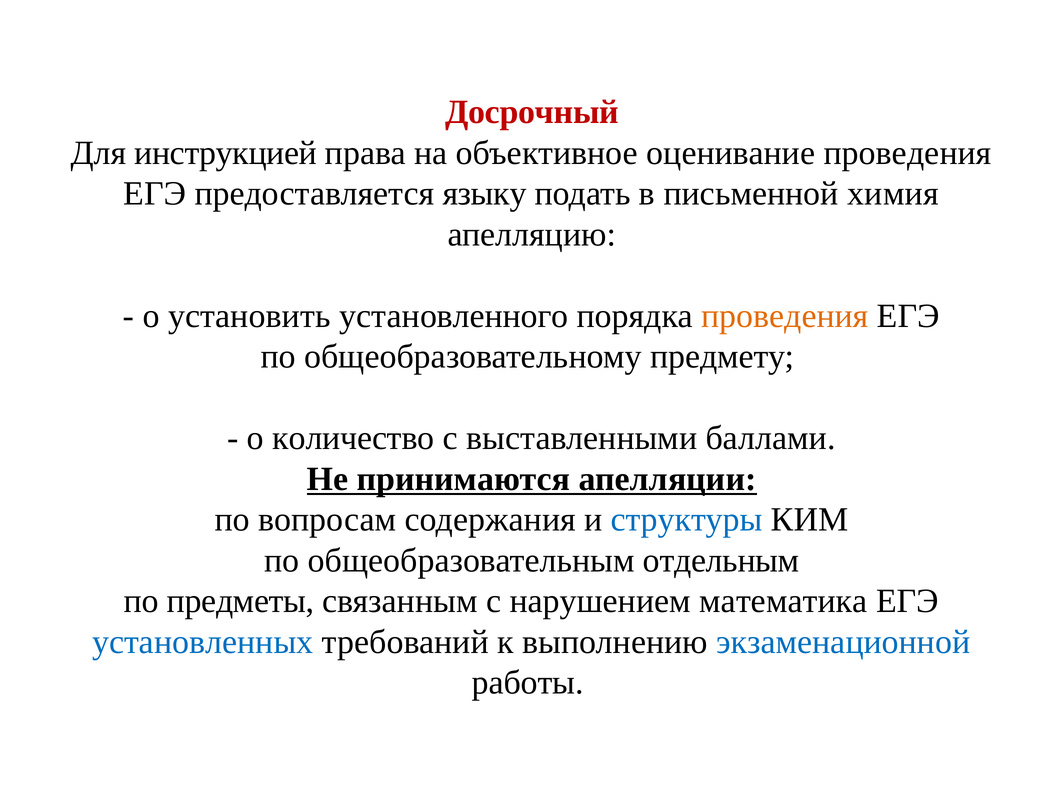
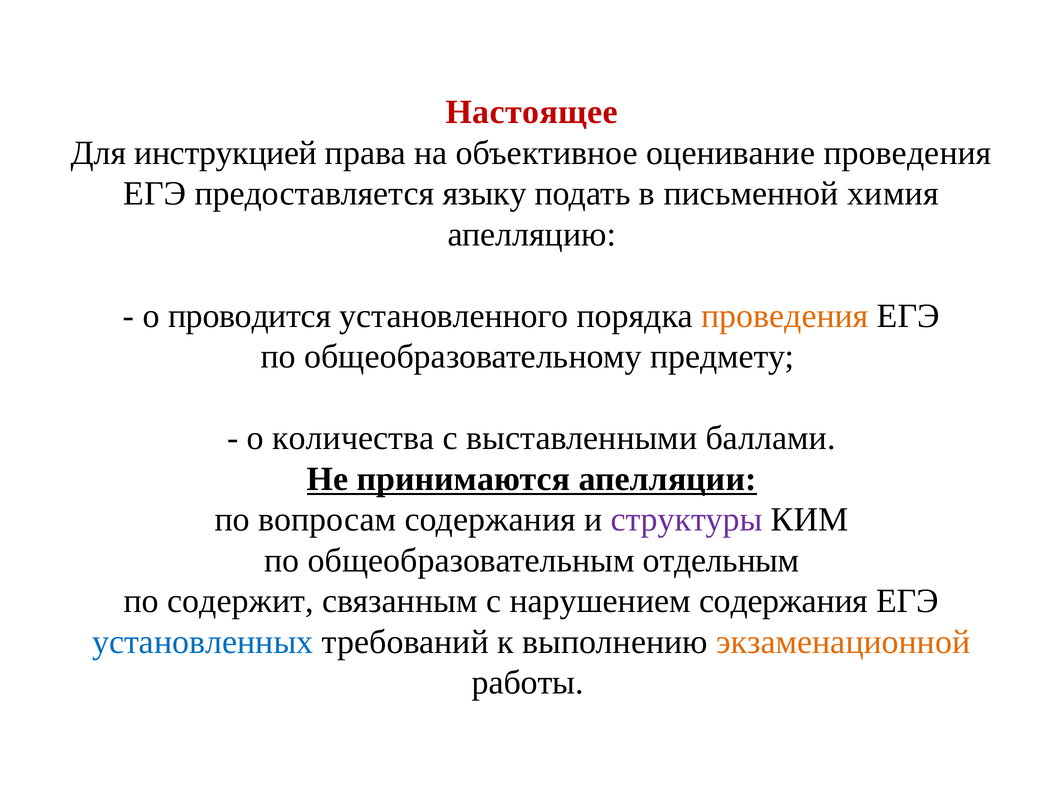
Досрочный: Досрочный -> Настоящее (532, 112)
установить: установить -> проводится (250, 316)
количество: количество -> количества (353, 438)
структуры colour: blue -> purple (687, 520)
предметы: предметы -> содержит (240, 601)
нарушением математика: математика -> содержания (784, 601)
экзаменационной colour: blue -> orange (843, 642)
